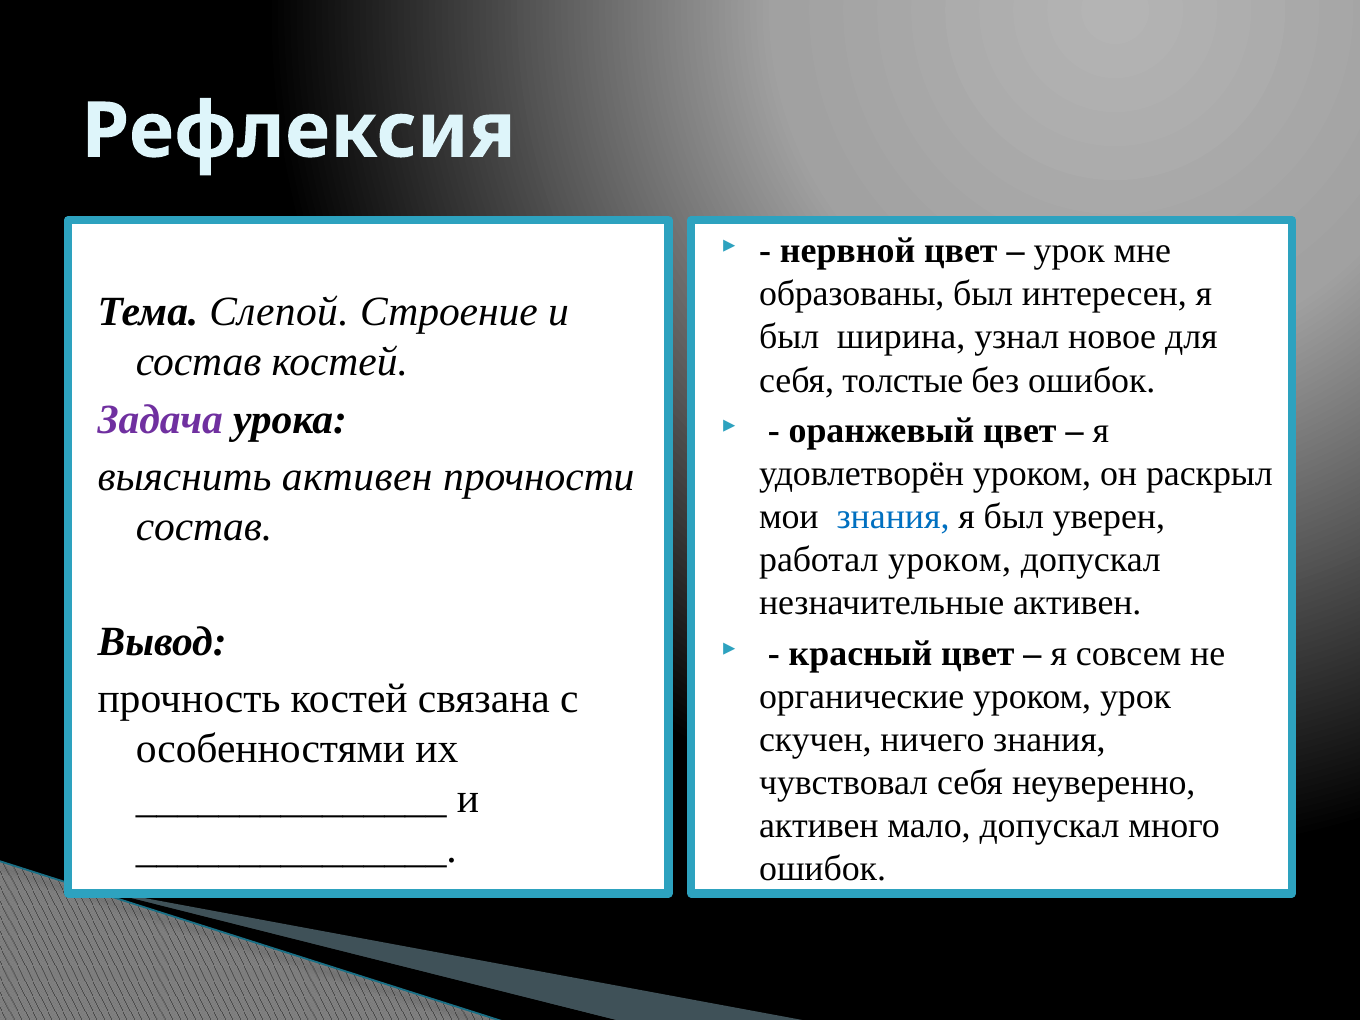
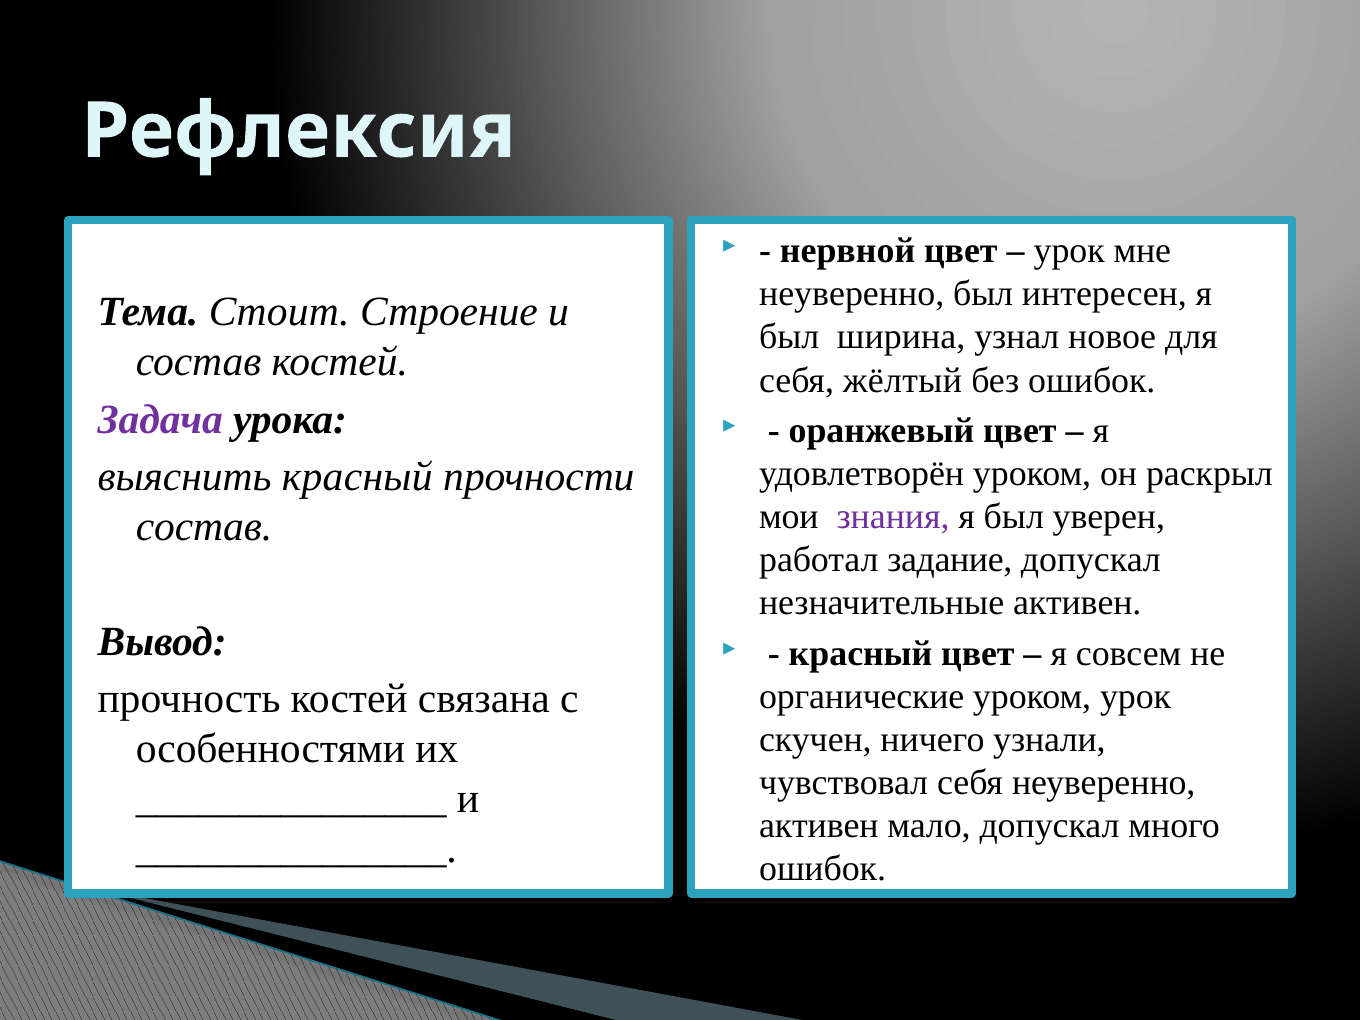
образованы: образованы -> неуверенно (852, 294)
Слепой: Слепой -> Стоит (279, 312)
толстые: толстые -> жёлтый (902, 380)
выяснить активен: активен -> красный (357, 477)
знания colour: blue -> purple (893, 517)
работал уроком: уроком -> задание (950, 560)
ничего знания: знания -> узнали (1049, 740)
